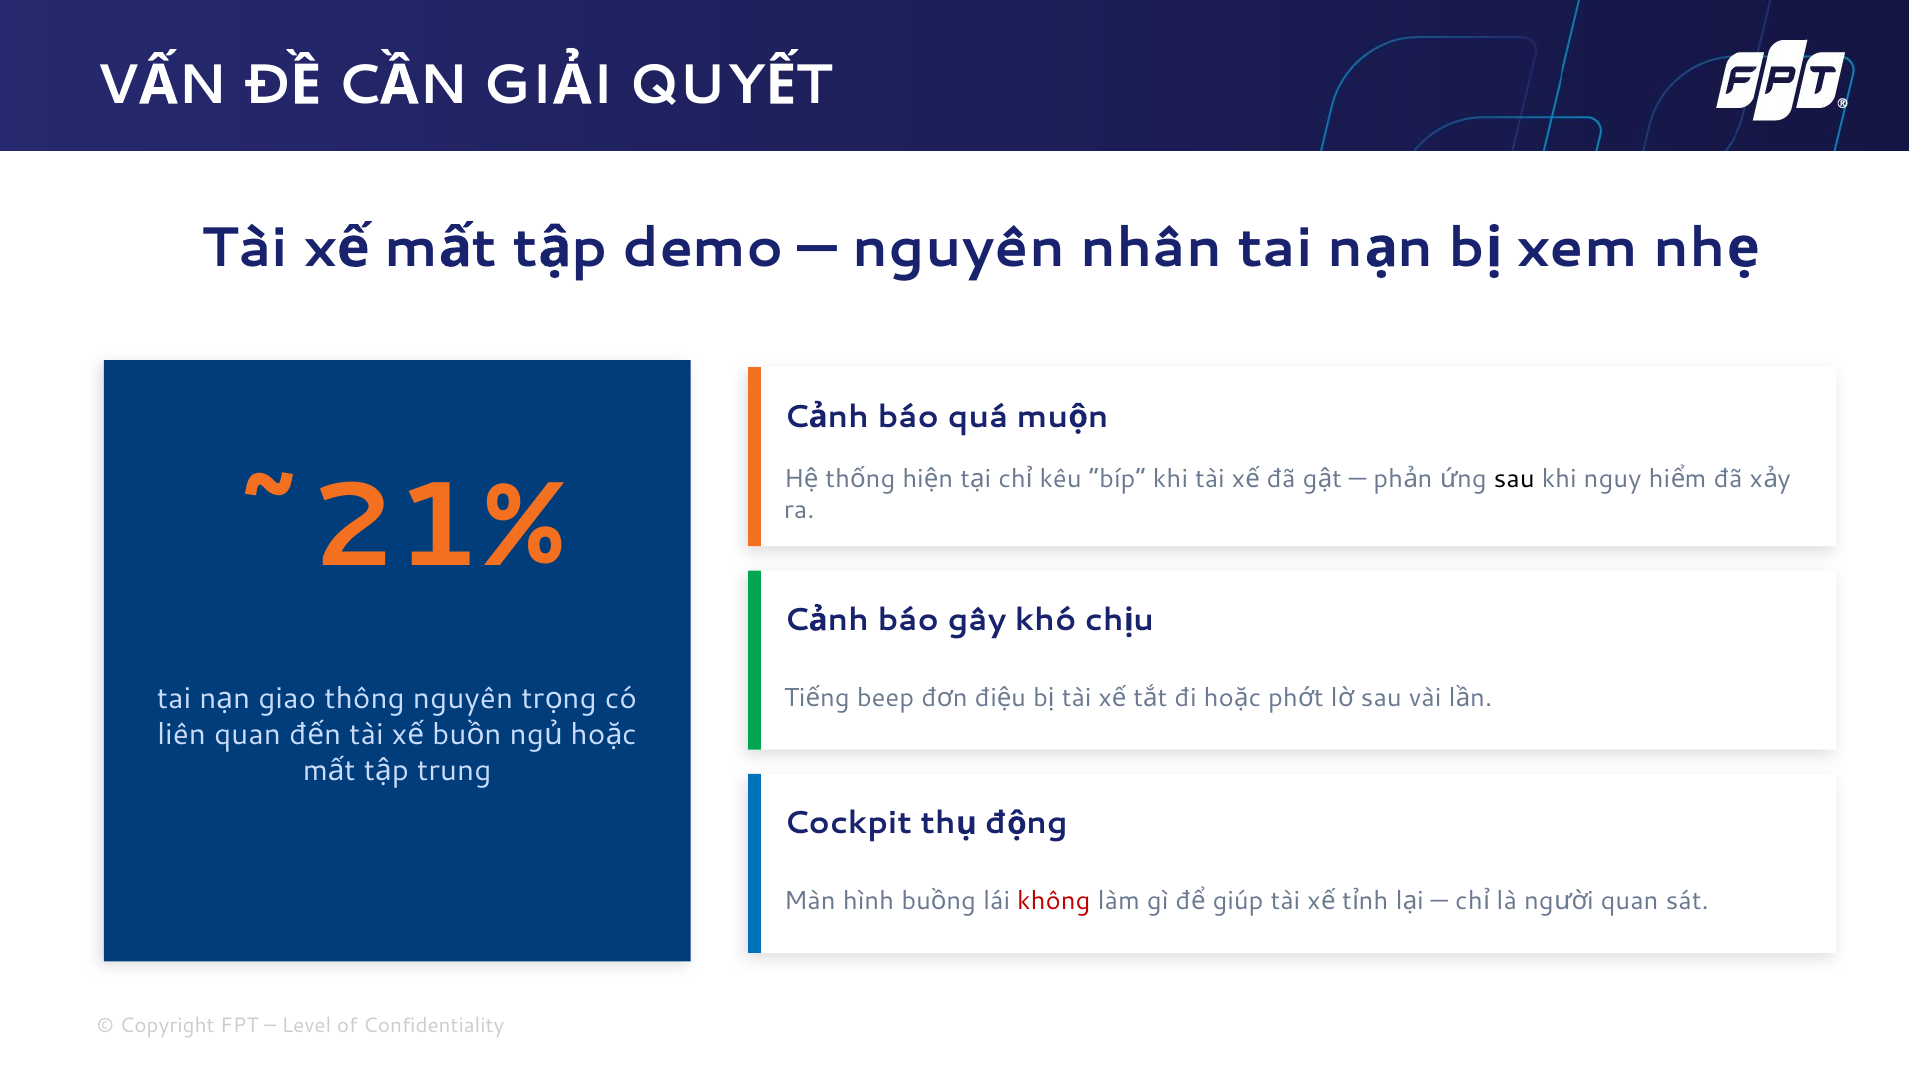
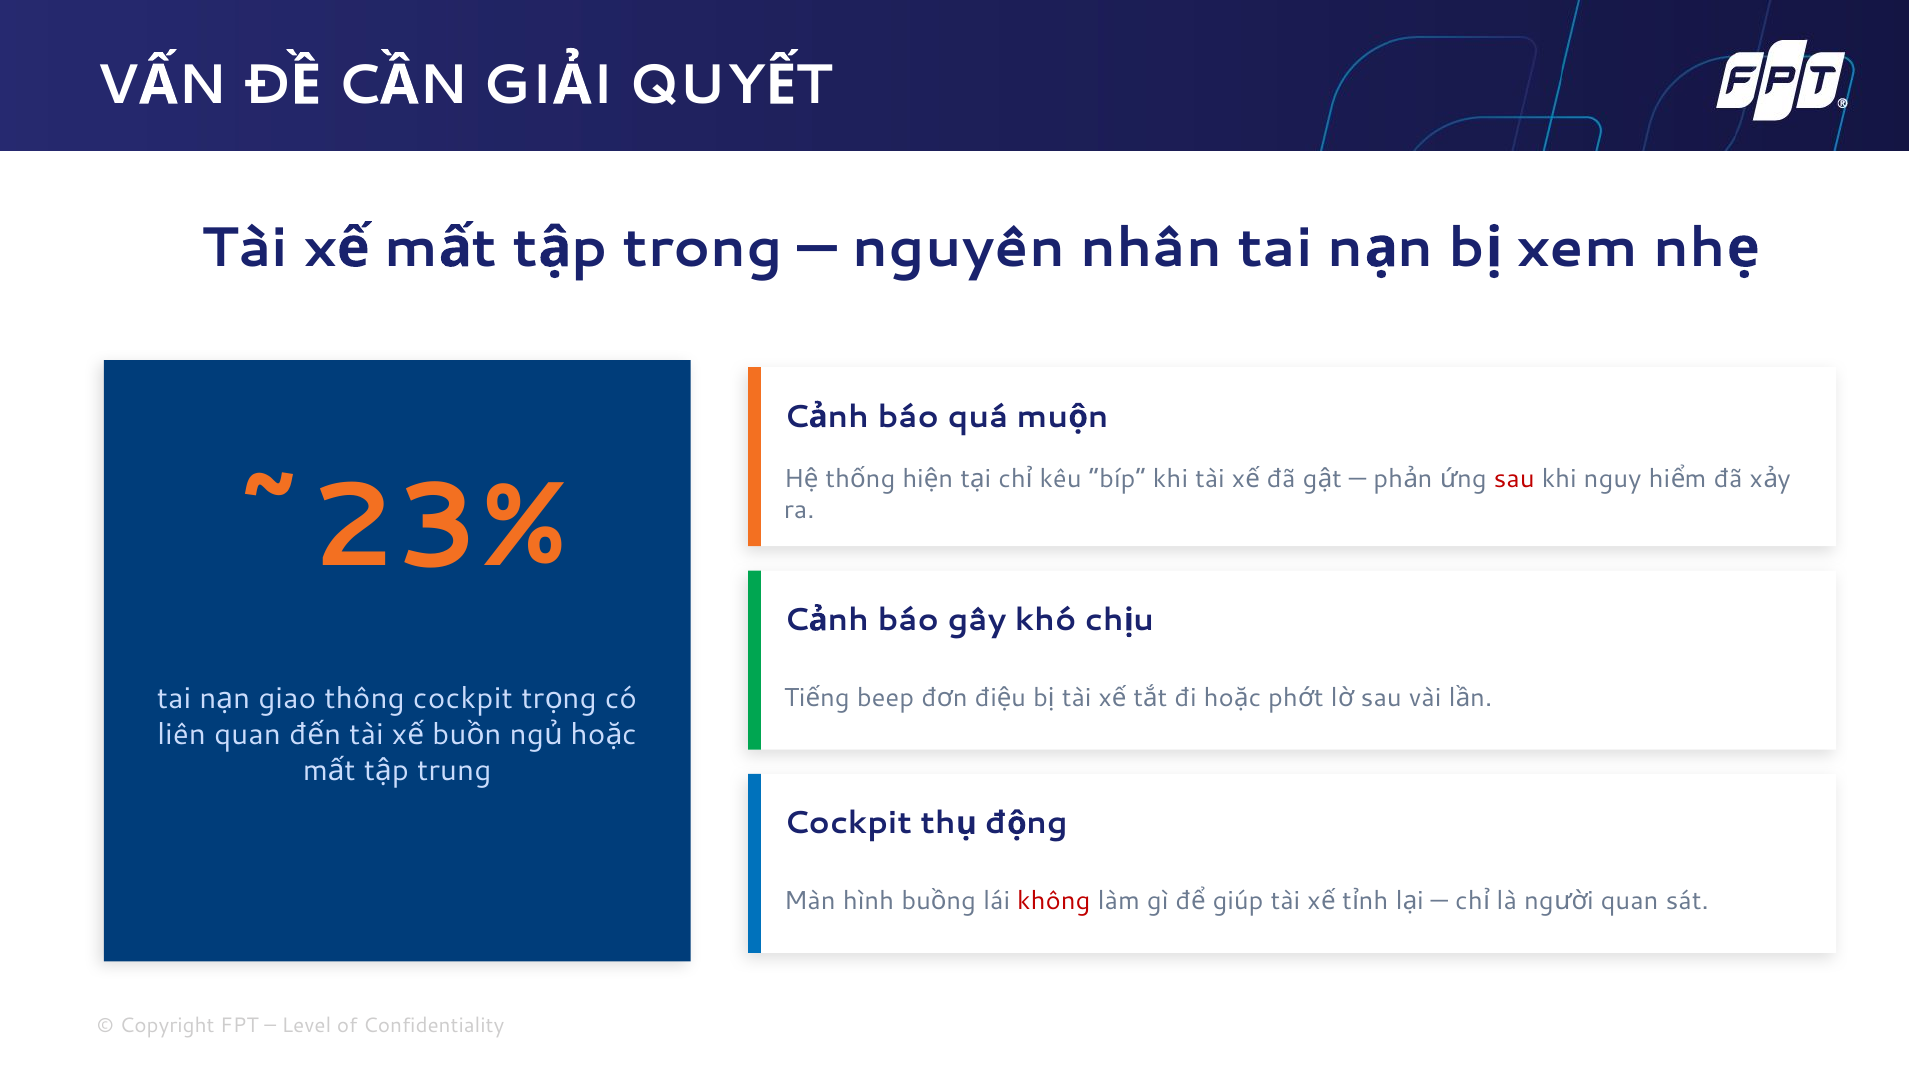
demo: demo -> trong (703, 248)
sau colour: black -> red (1514, 479)
~21%: ~21% -> ~23% (397, 526)
thông nguyên: nguyên -> cockpit (463, 698)
